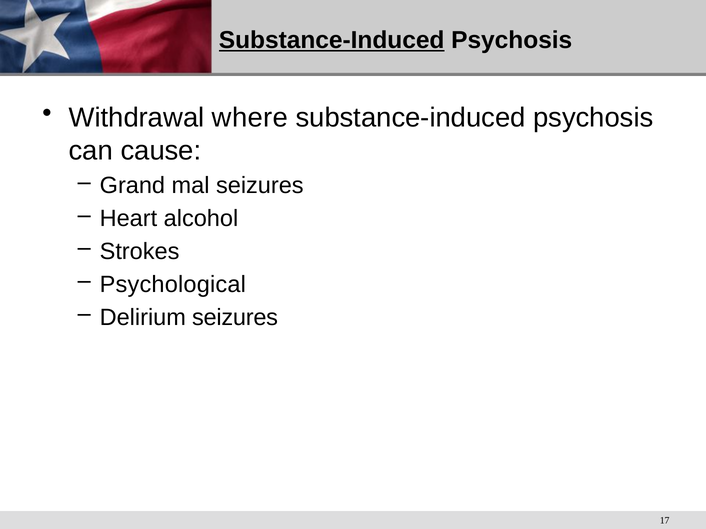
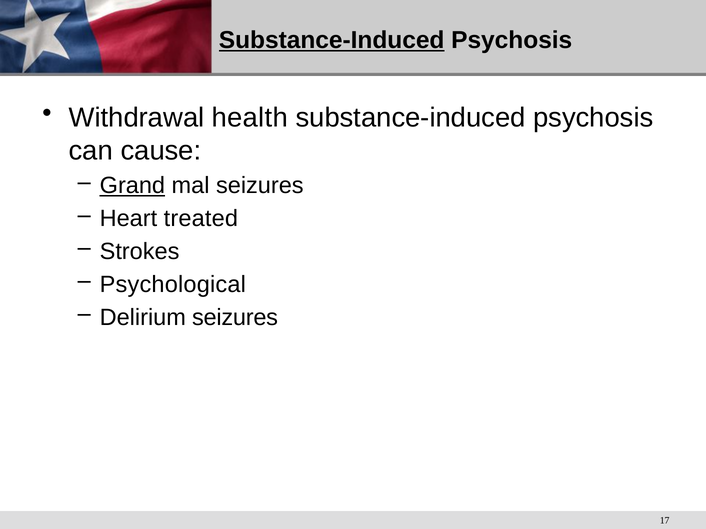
where: where -> health (250, 118)
Grand underline: none -> present (132, 186)
alcohol: alcohol -> treated (201, 219)
